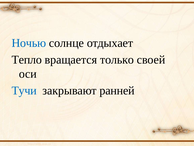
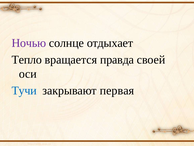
Ночью colour: blue -> purple (29, 43)
только: только -> правда (117, 59)
ранней: ранней -> первая (117, 90)
